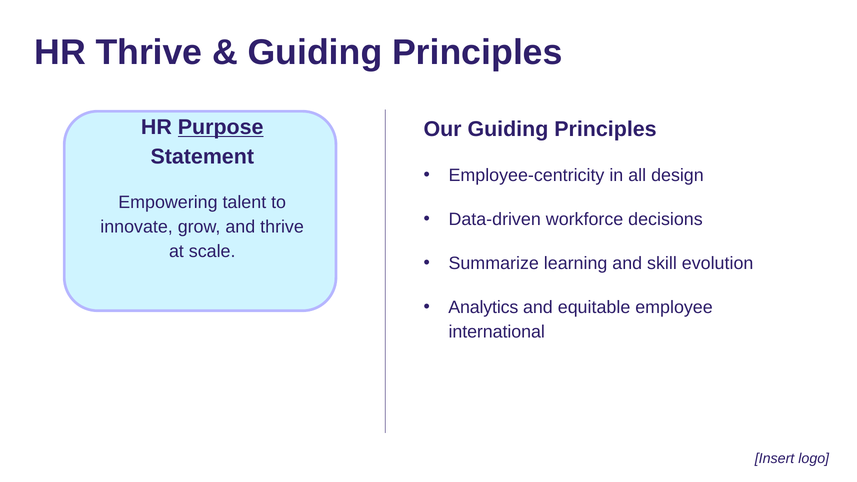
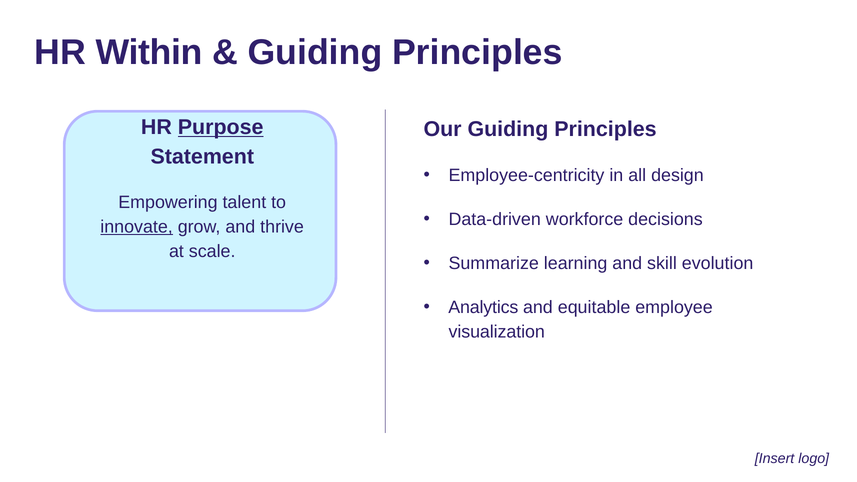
HR Thrive: Thrive -> Within (149, 53)
innovate underline: none -> present (137, 227)
international: international -> visualization (497, 332)
